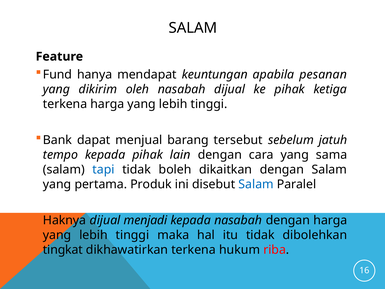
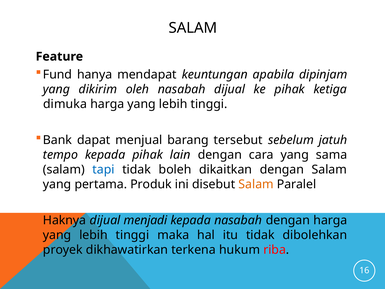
pesanan: pesanan -> dipinjam (323, 74)
terkena: terkena -> dimuka (65, 104)
Salam colour: blue -> orange (256, 184)
tingkat: tingkat -> proyek (63, 250)
